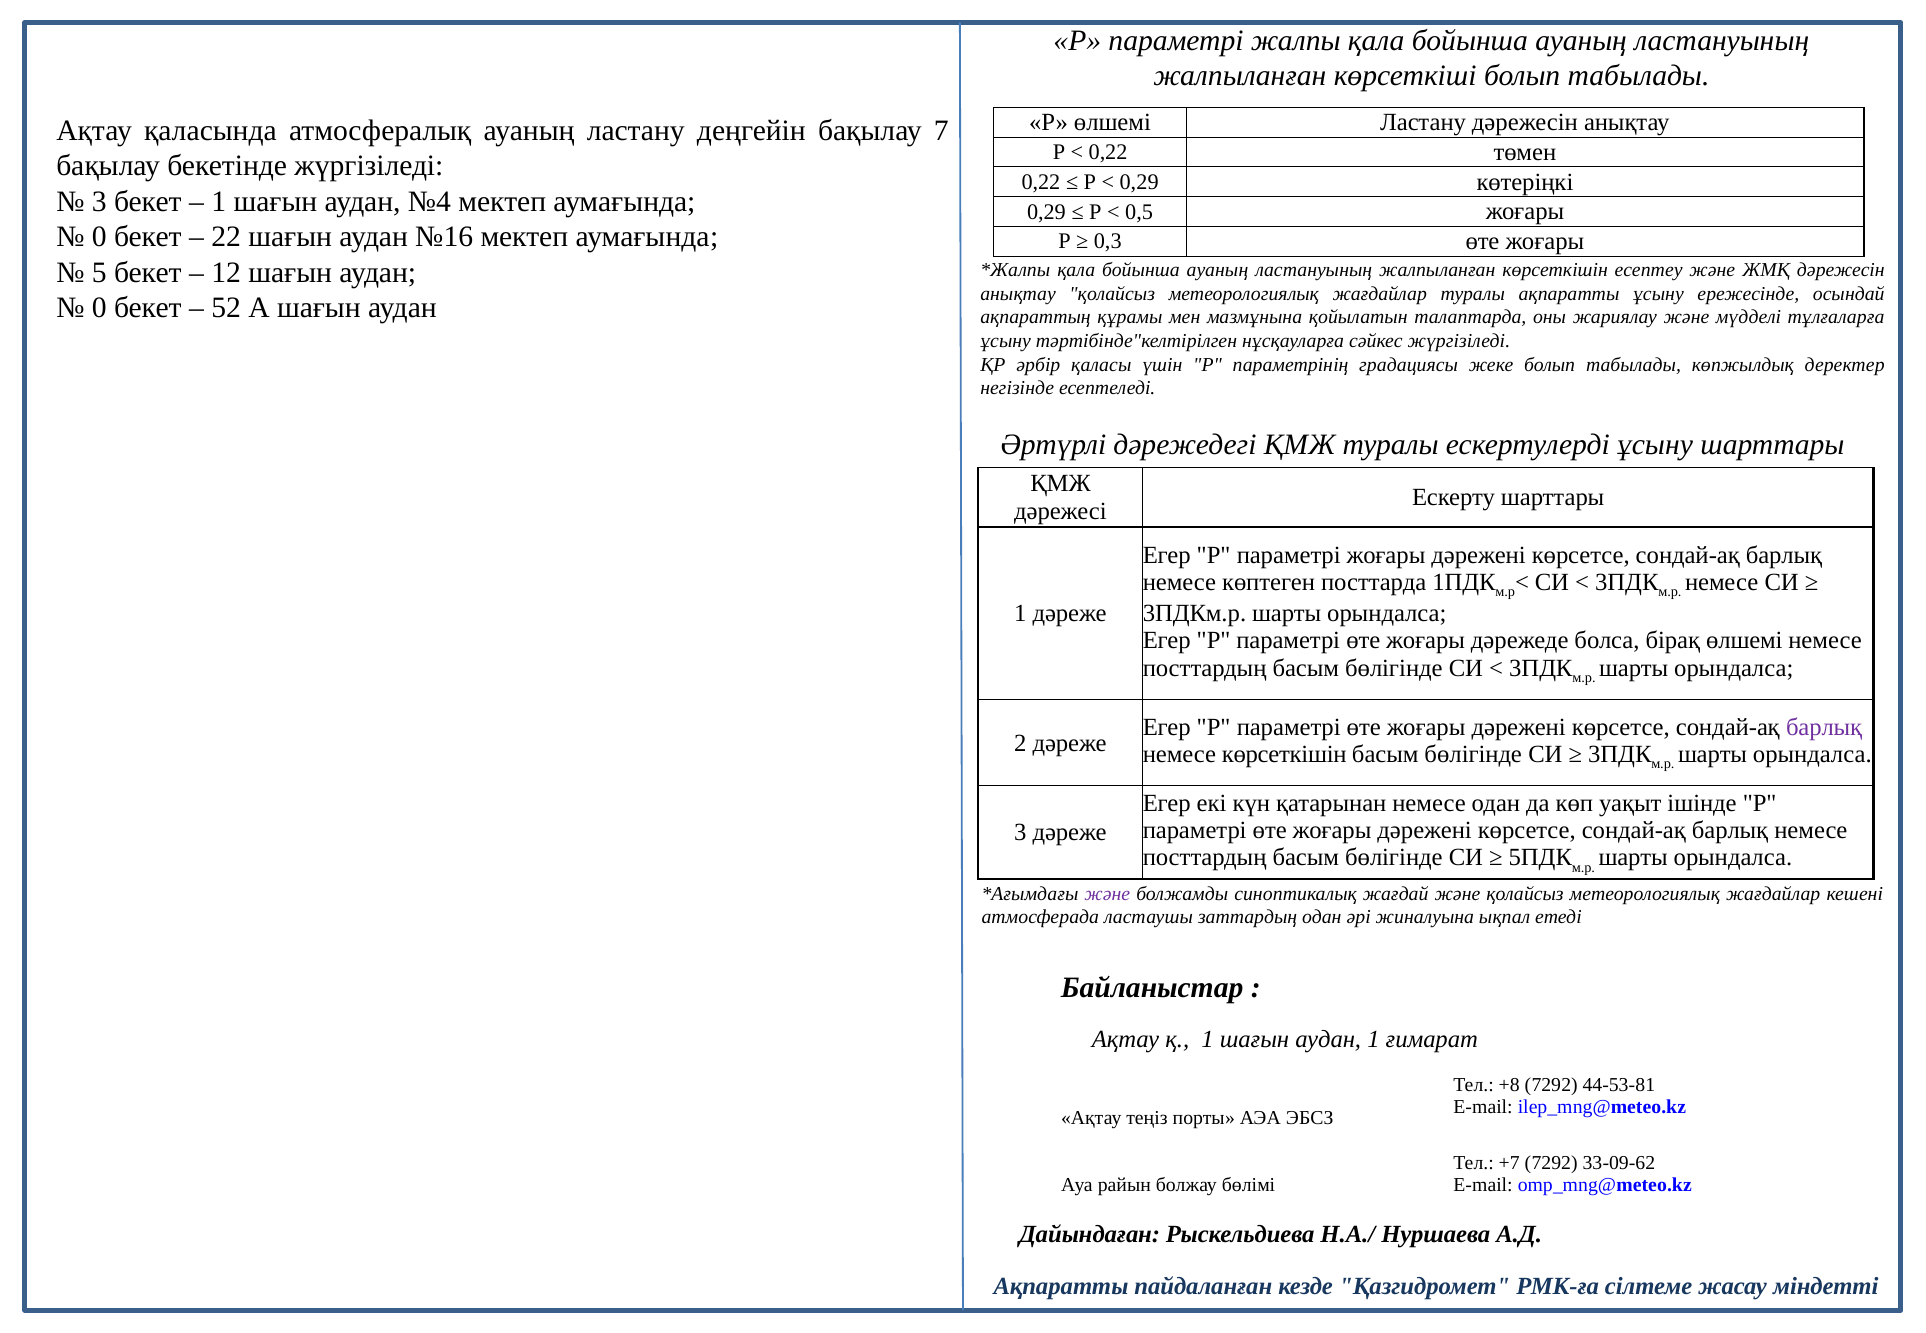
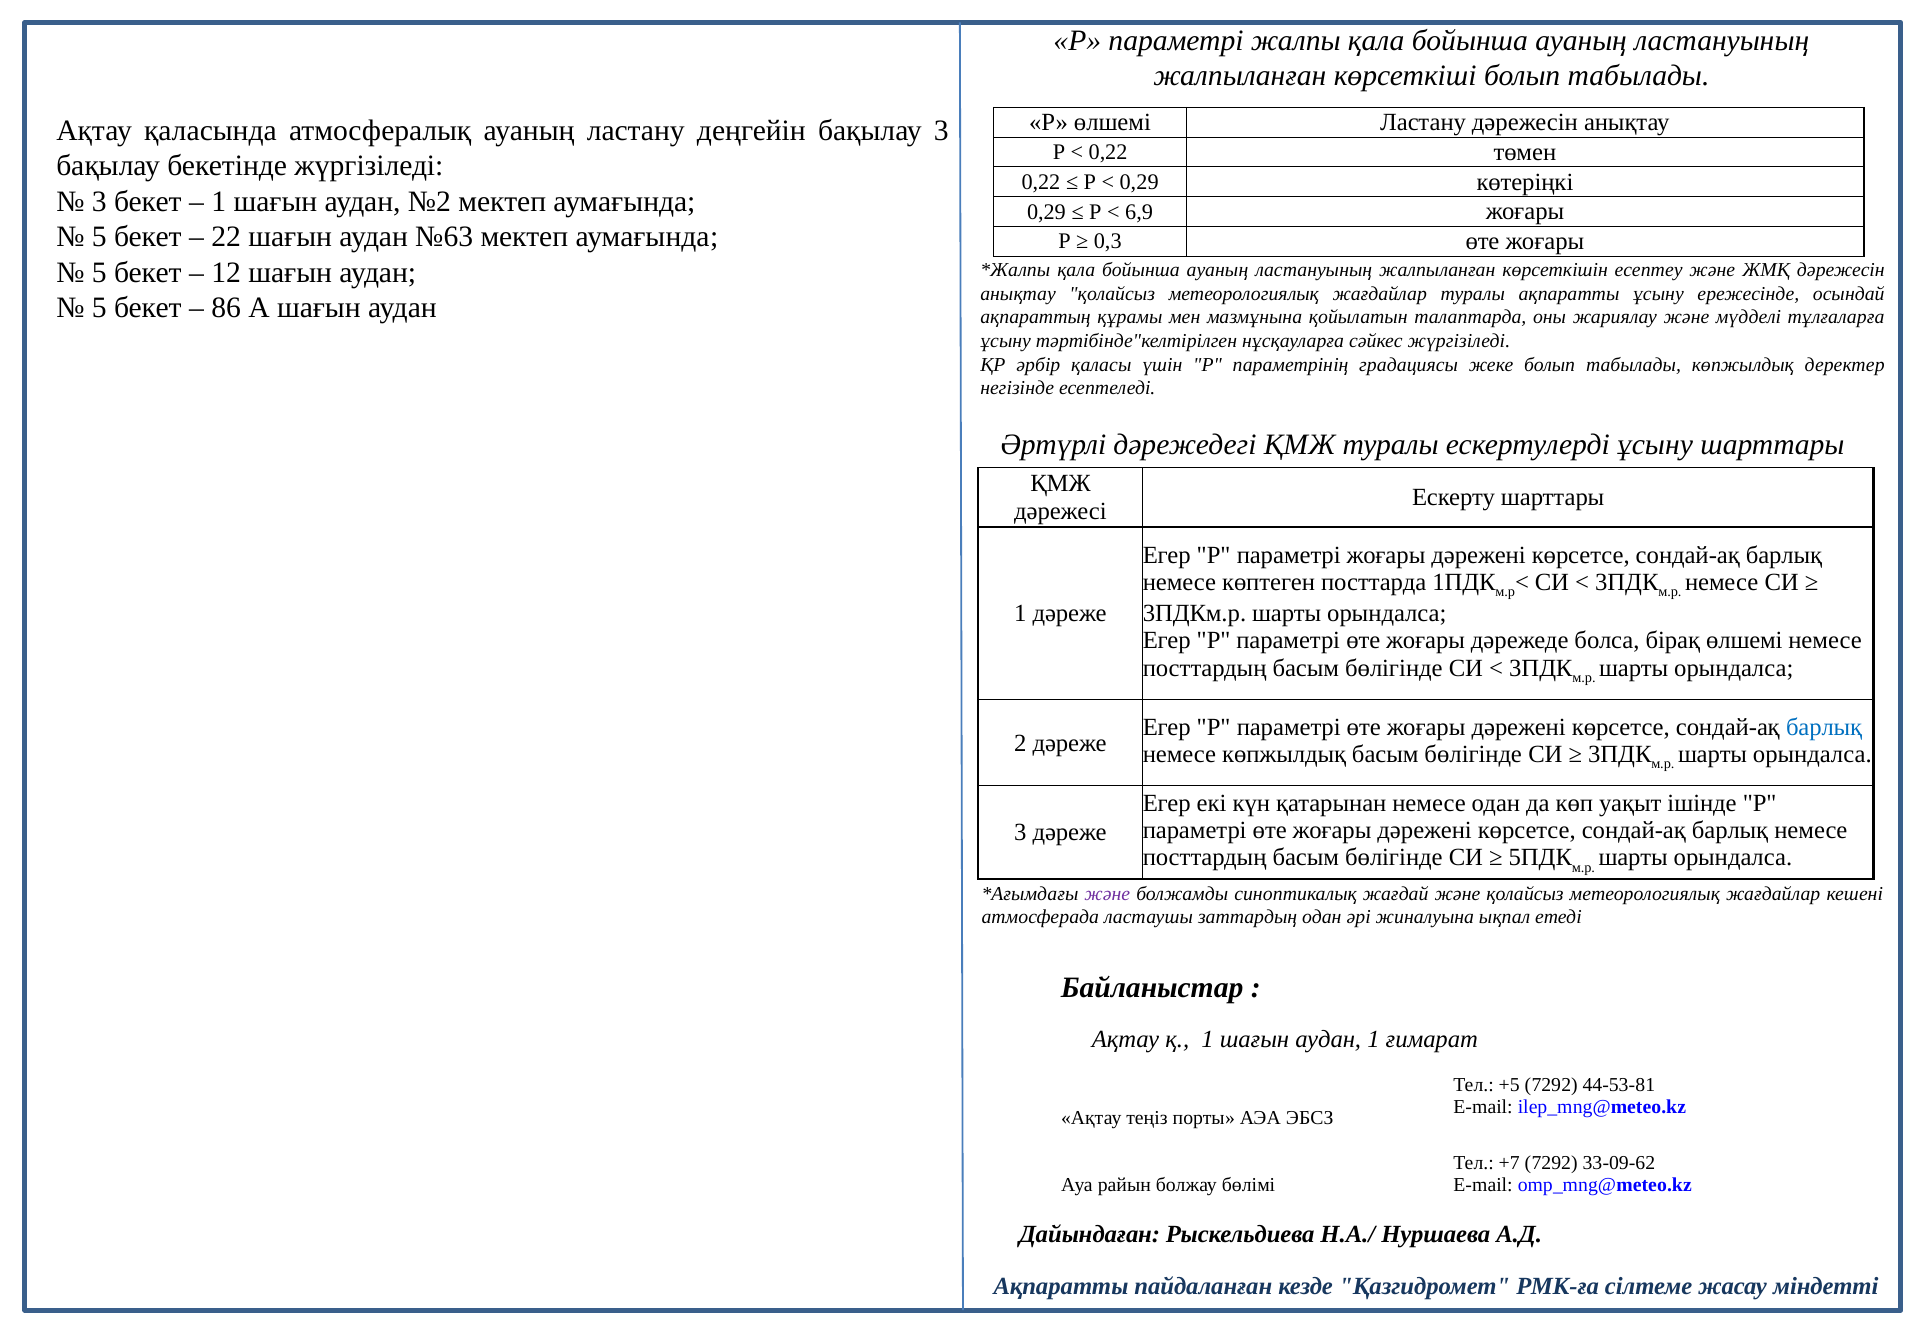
бақылау 7: 7 -> 3 (941, 130)
№4: №4 -> №2 (429, 201)
0,5: 0,5 -> 6,9 (1139, 212)
0: 0 -> 5 (99, 237)
№16: №16 -> №63 (444, 237)
0: 0 -> 5 (99, 308)
52: 52 -> 86 (226, 308)
барлық colour: purple -> blue (1824, 727)
немесе көрсеткішін: көрсеткішін -> көпжылдық (1284, 755)
+8: +8 -> +5 (1509, 1085)
